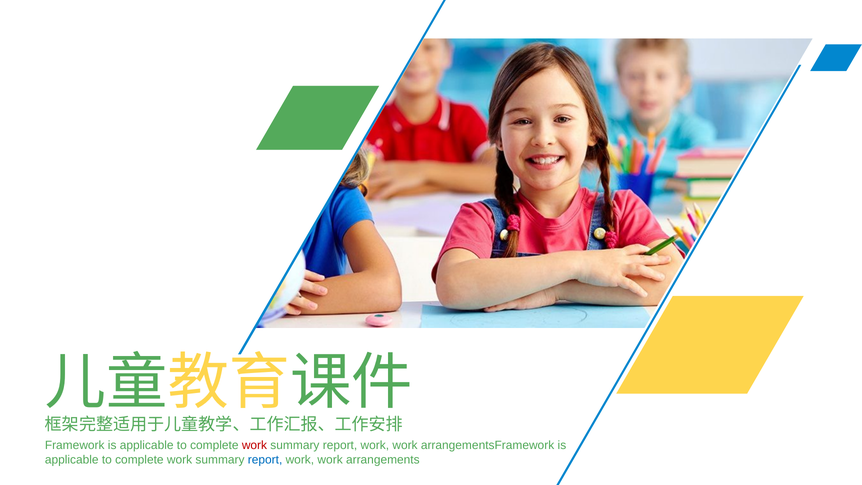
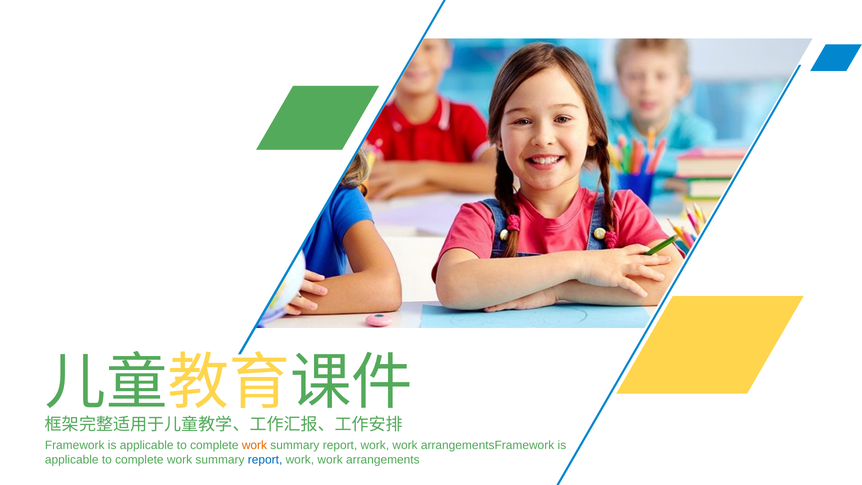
work colour: red -> orange (254, 445)
